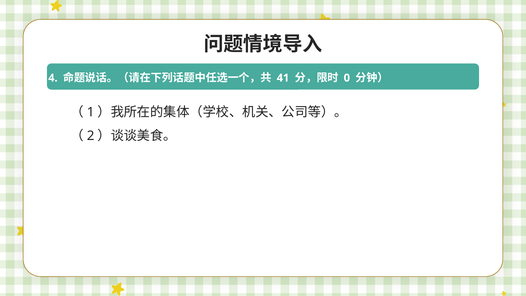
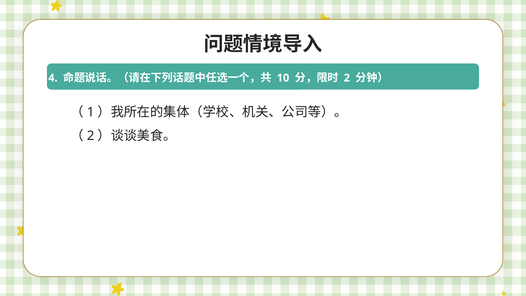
41: 41 -> 10 (283, 78)
0: 0 -> 2 (347, 78)
